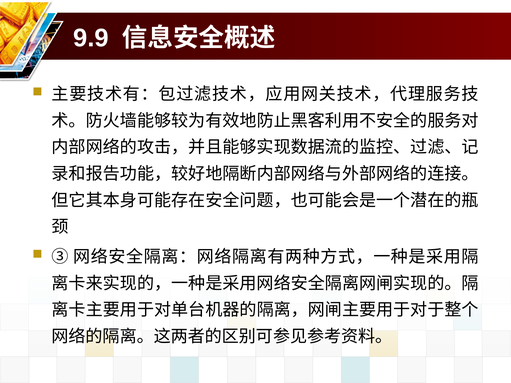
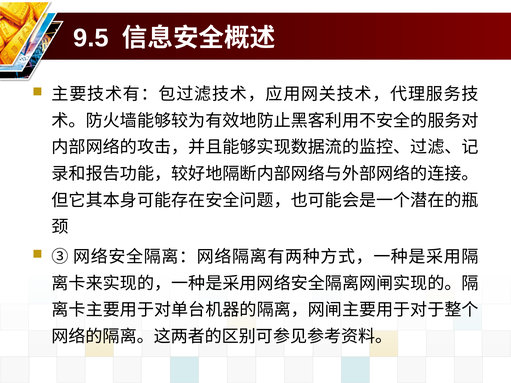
9.9: 9.9 -> 9.5 (91, 38)
